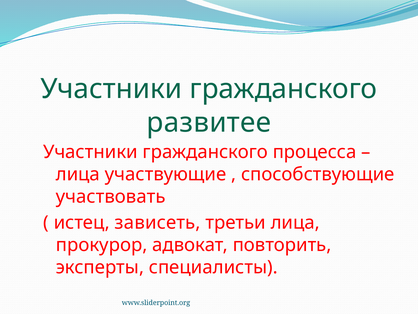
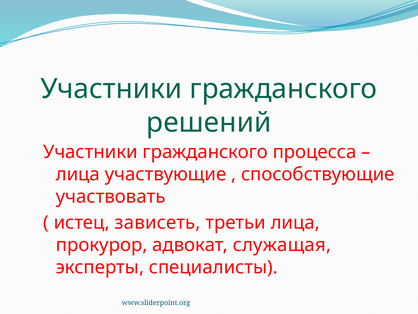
развитее: развитее -> решений (209, 122)
повторить: повторить -> служащая (282, 245)
